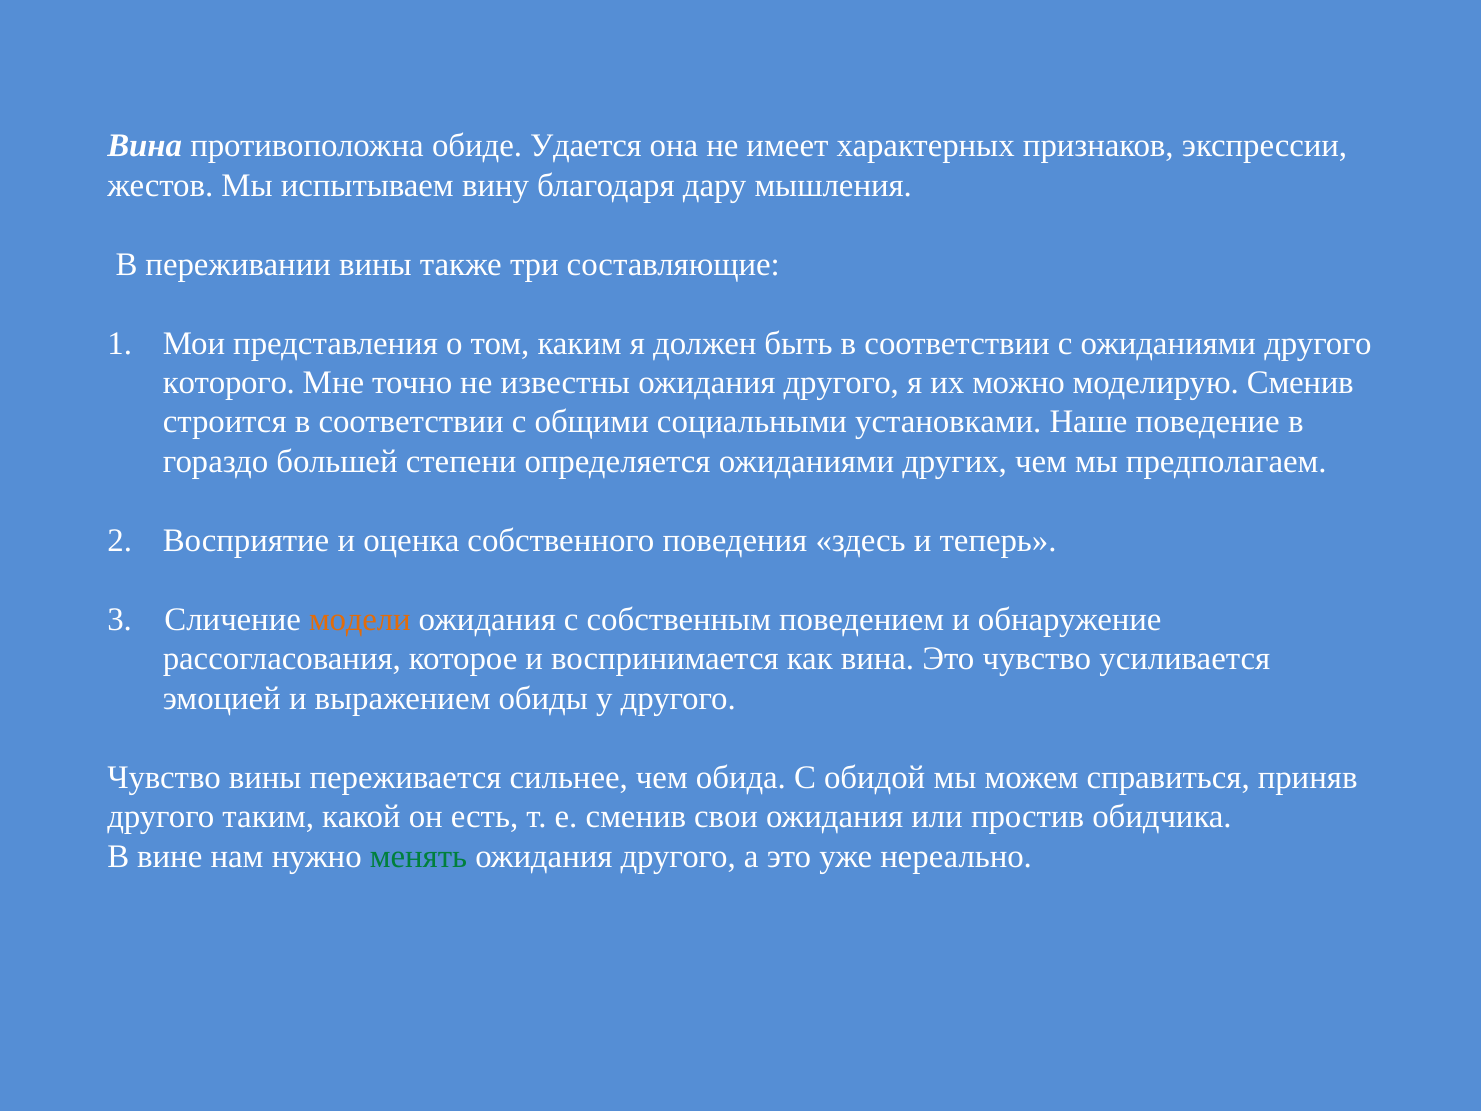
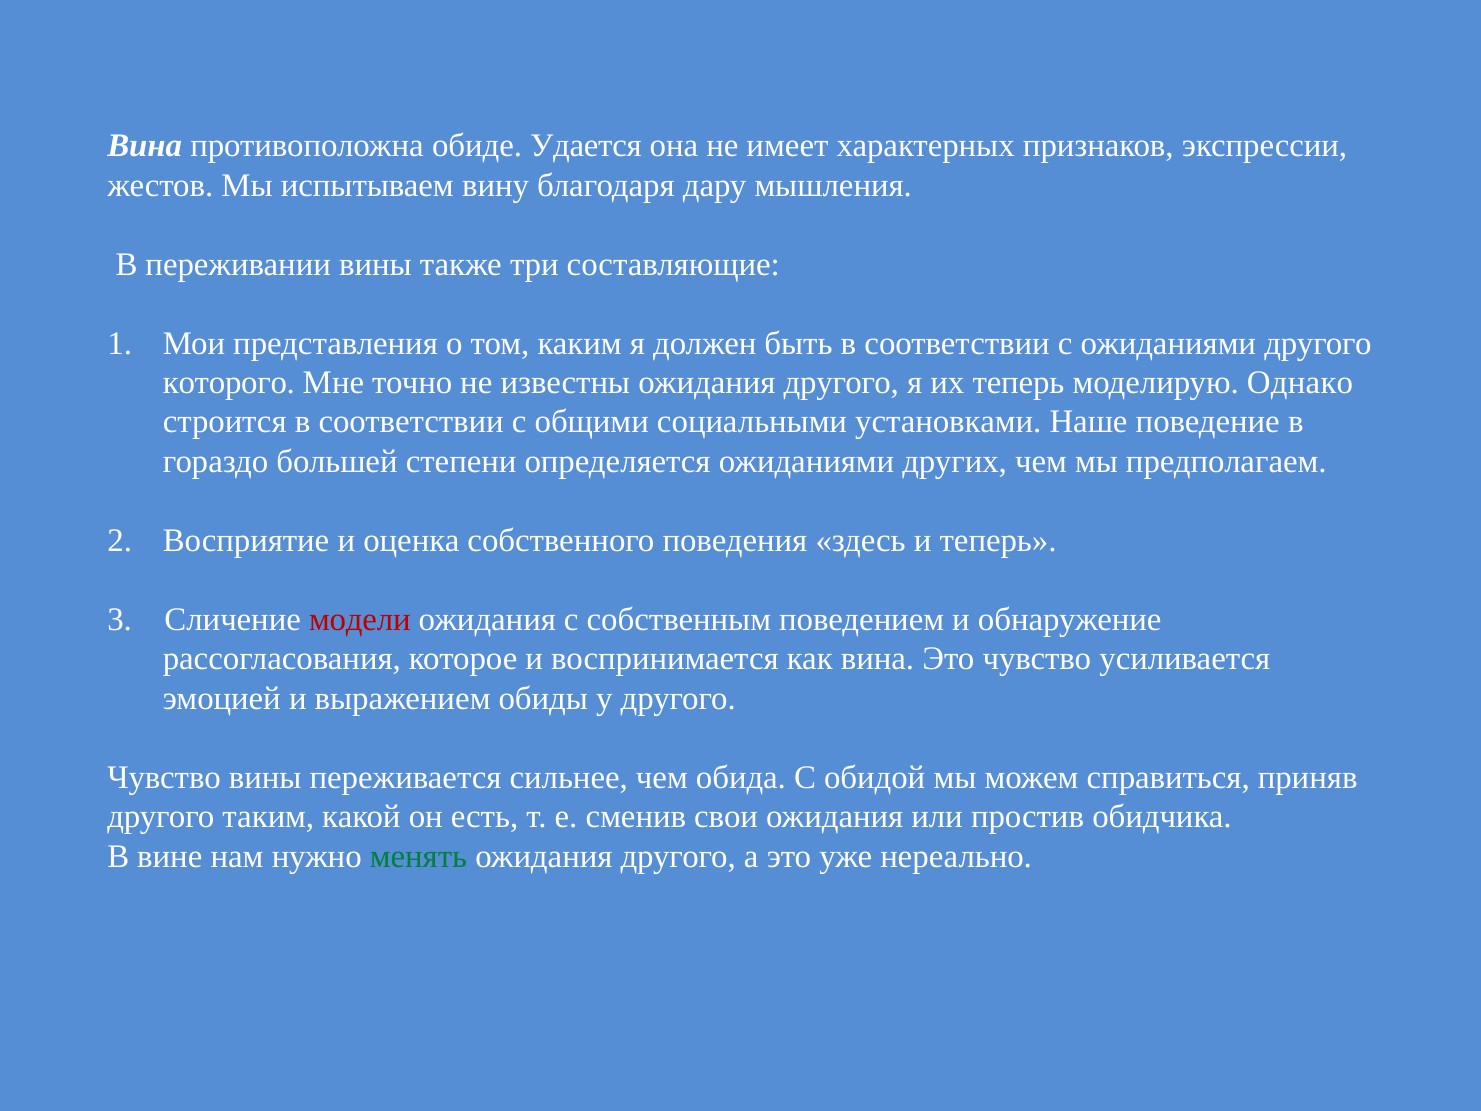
их можно: можно -> теперь (1019, 383)
моделирую Сменив: Сменив -> Однако (1300, 383)
модели colour: orange -> red (360, 619)
